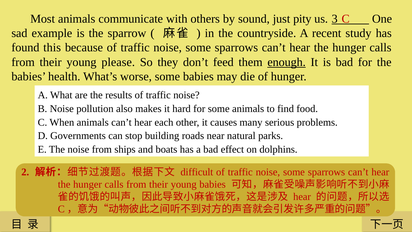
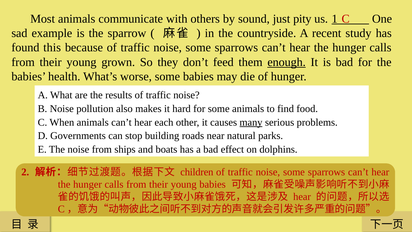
3: 3 -> 1 (335, 19)
please: please -> grown (118, 62)
many underline: none -> present (251, 122)
difficult: difficult -> children (197, 172)
